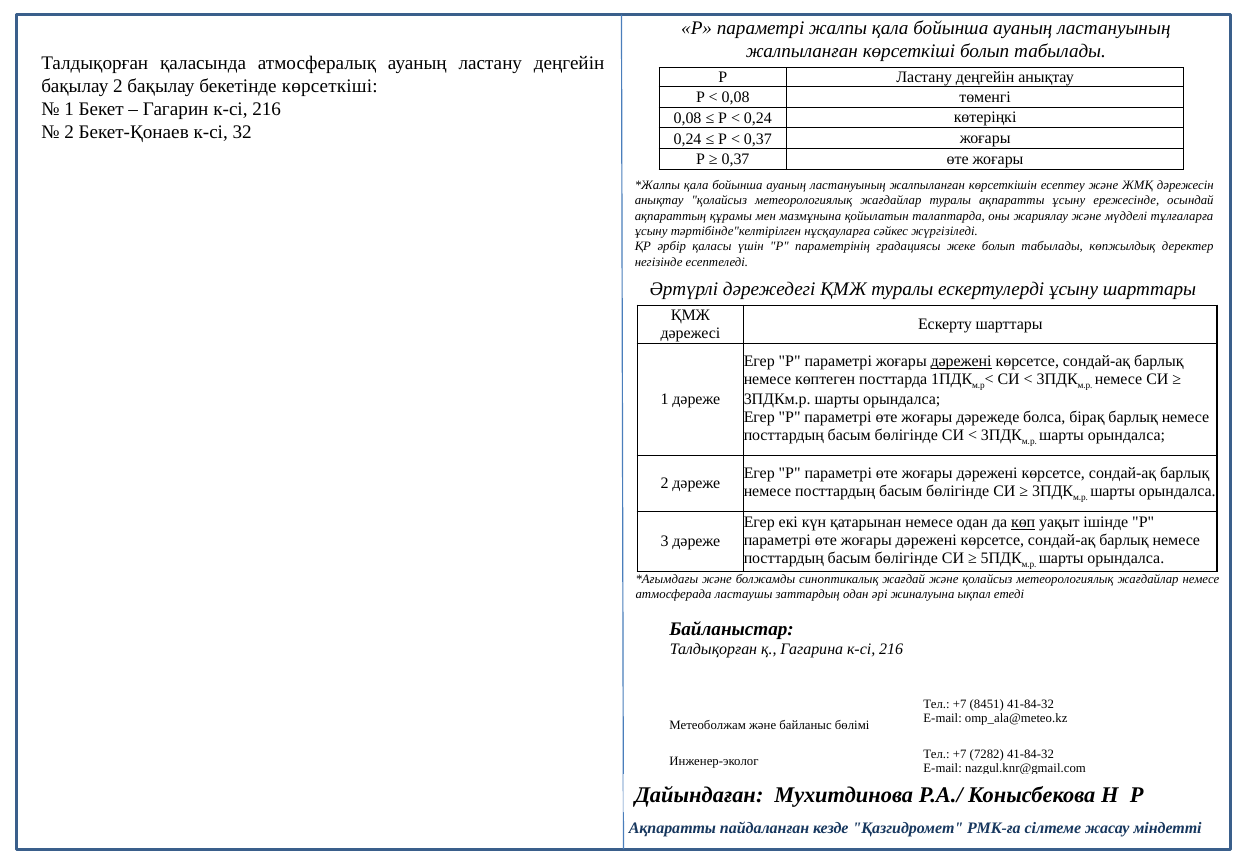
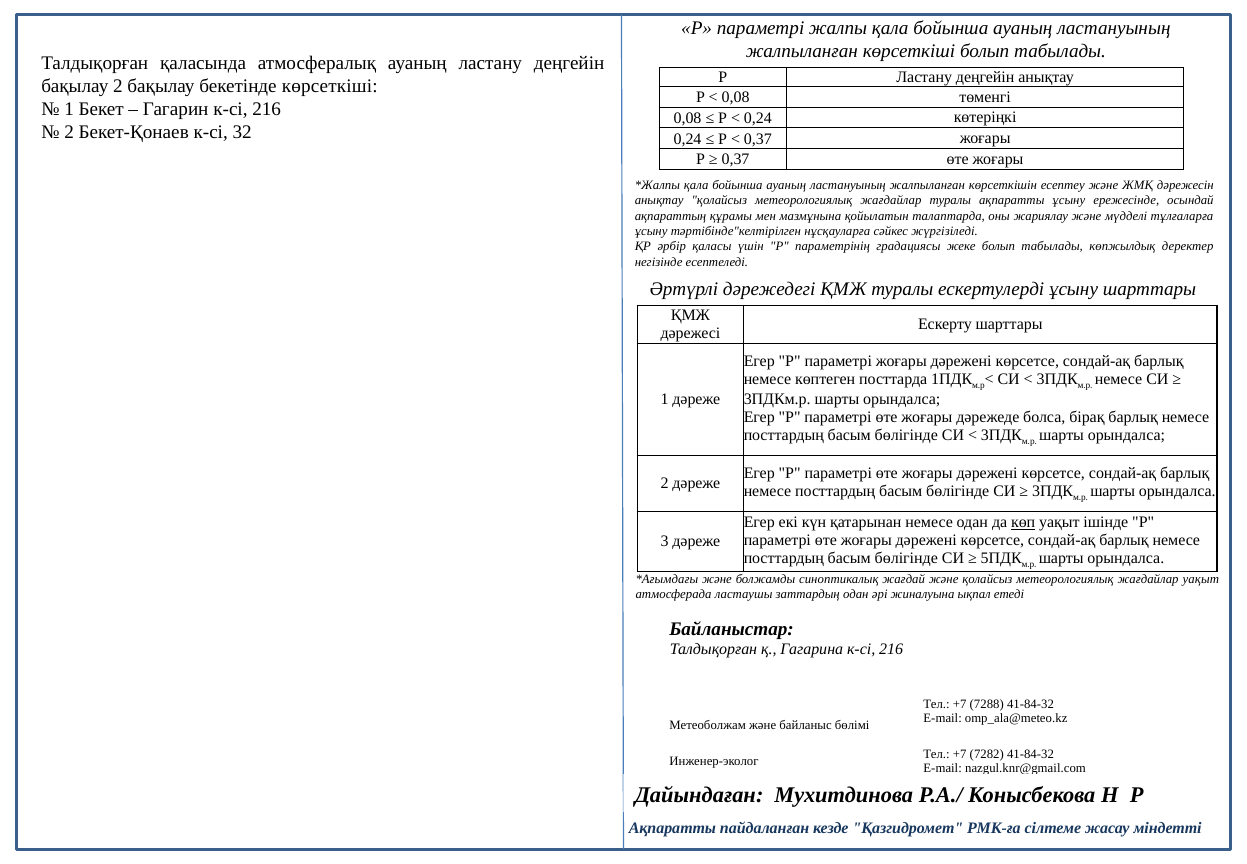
дәрежені underline: present -> none (961, 361)
жағдайлар немесе: немесе -> уақыт (1201, 579)
8451: 8451 -> 7288 (987, 704)
